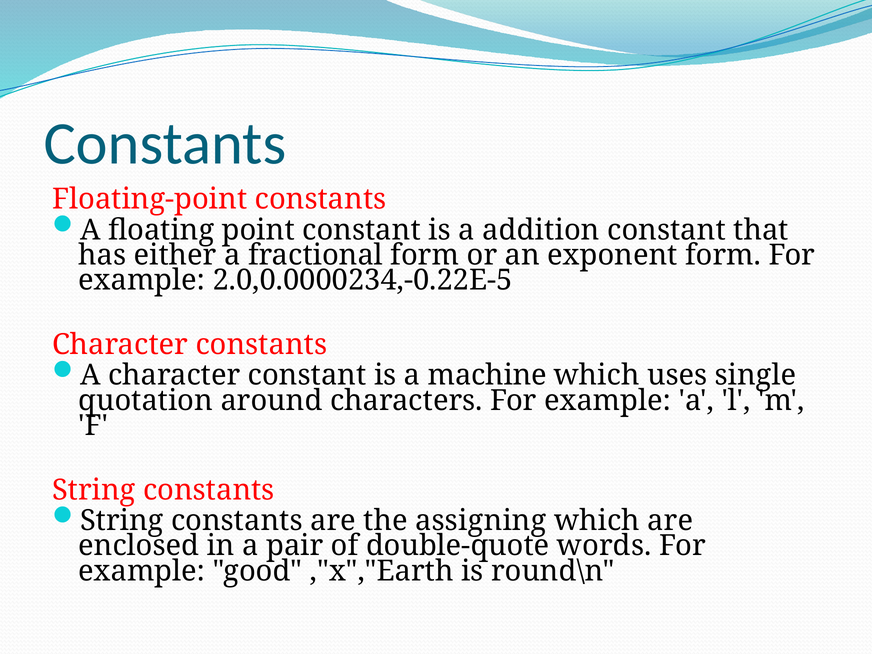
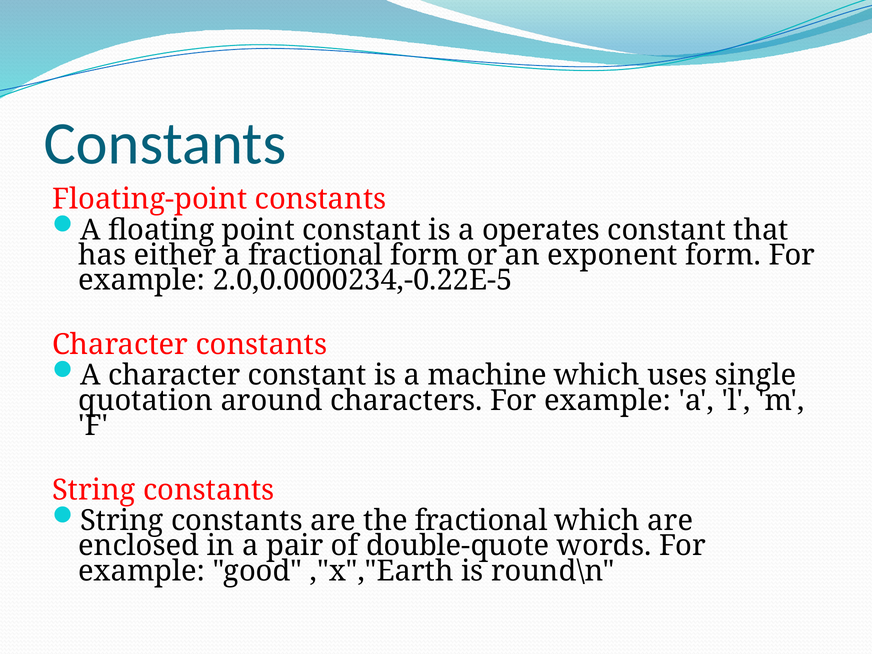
addition: addition -> operates (541, 230)
the assigning: assigning -> fractional (481, 521)
